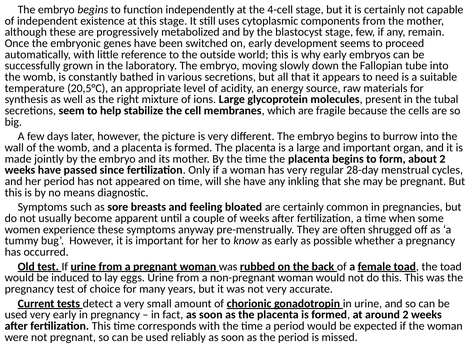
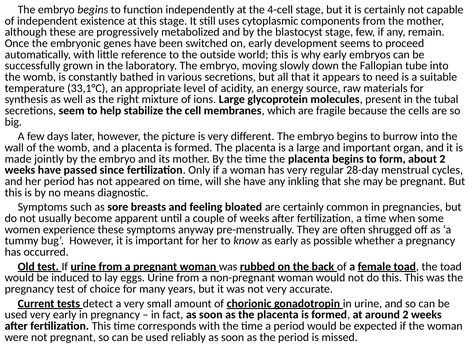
20,5°C: 20,5°C -> 33,1°C (88, 88)
